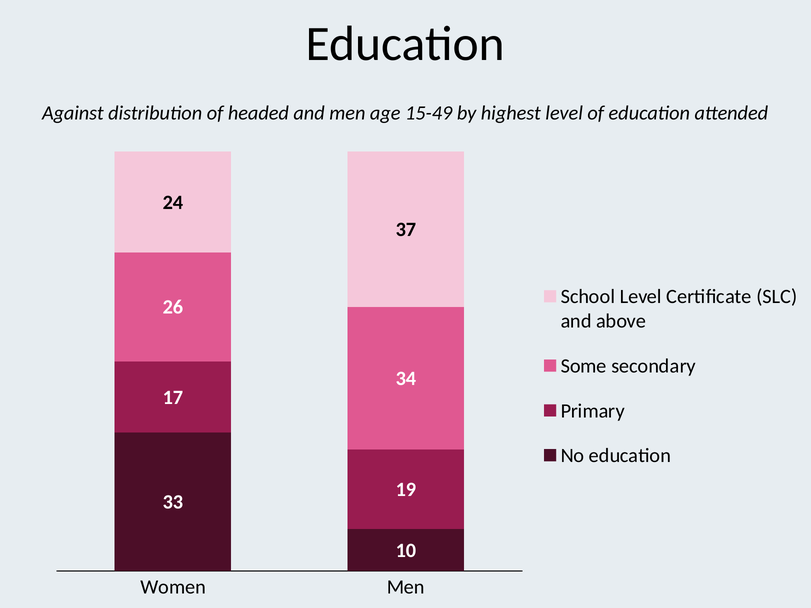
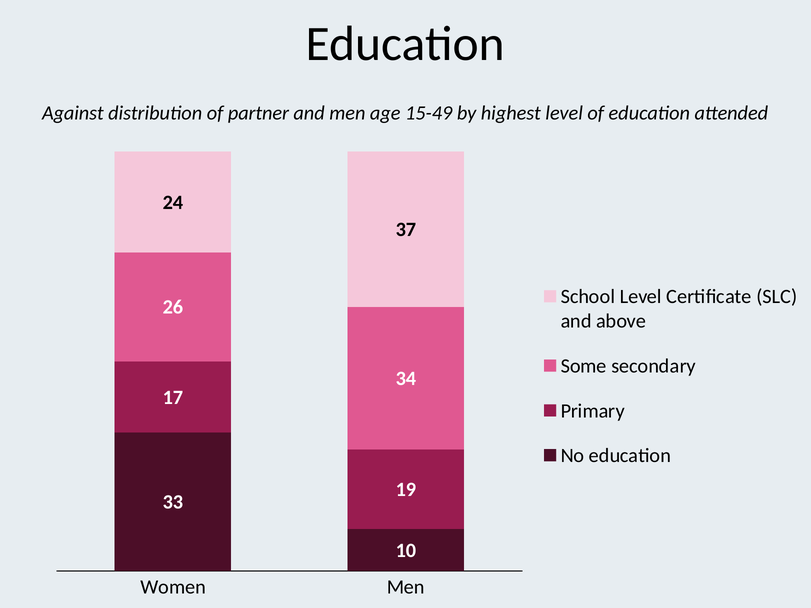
headed: headed -> partner (258, 113)
